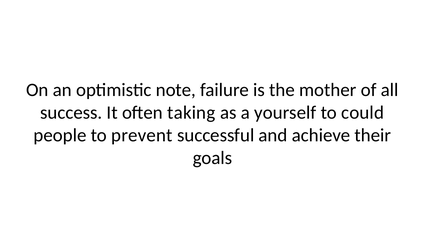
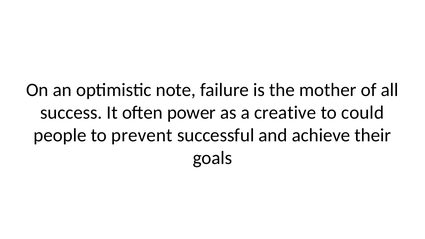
taking: taking -> power (191, 113)
yourself: yourself -> creative (285, 113)
